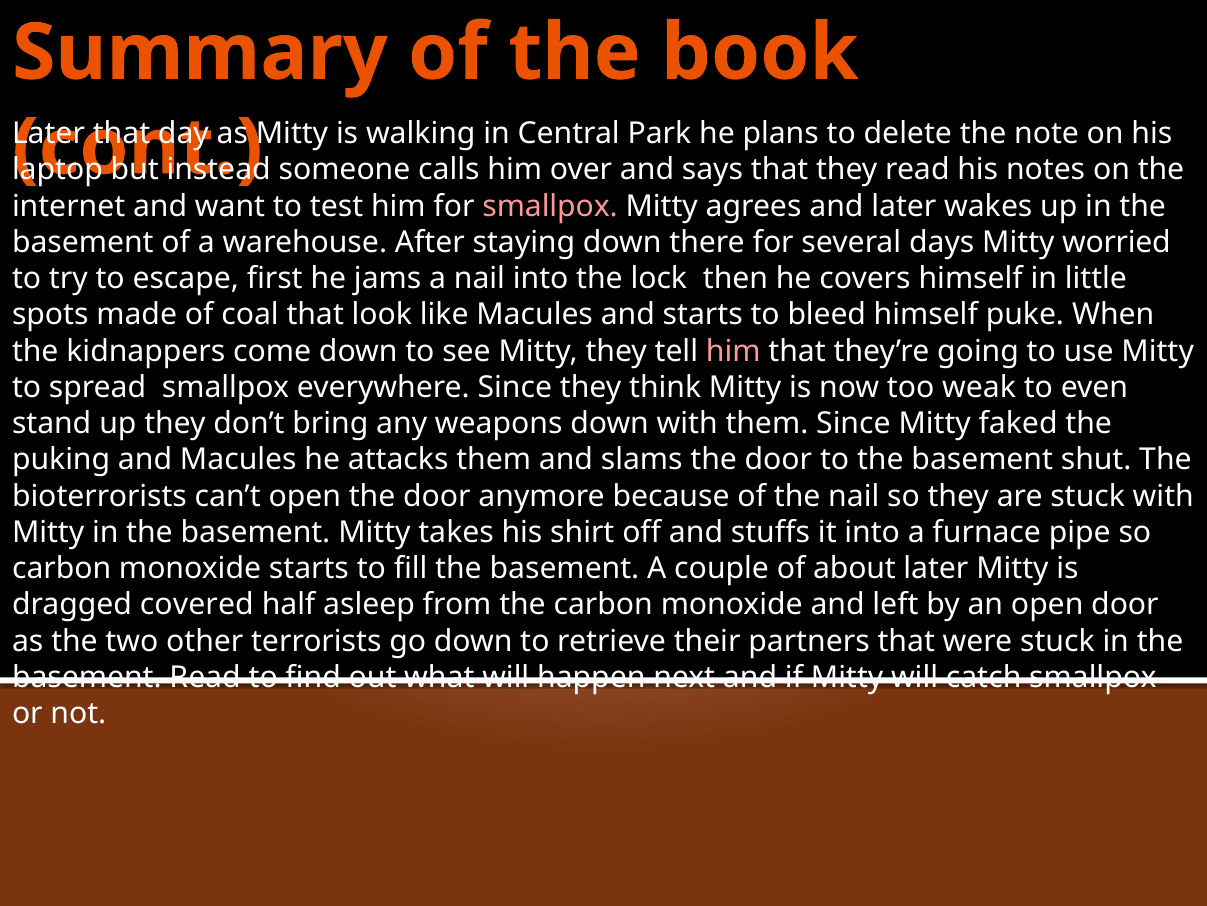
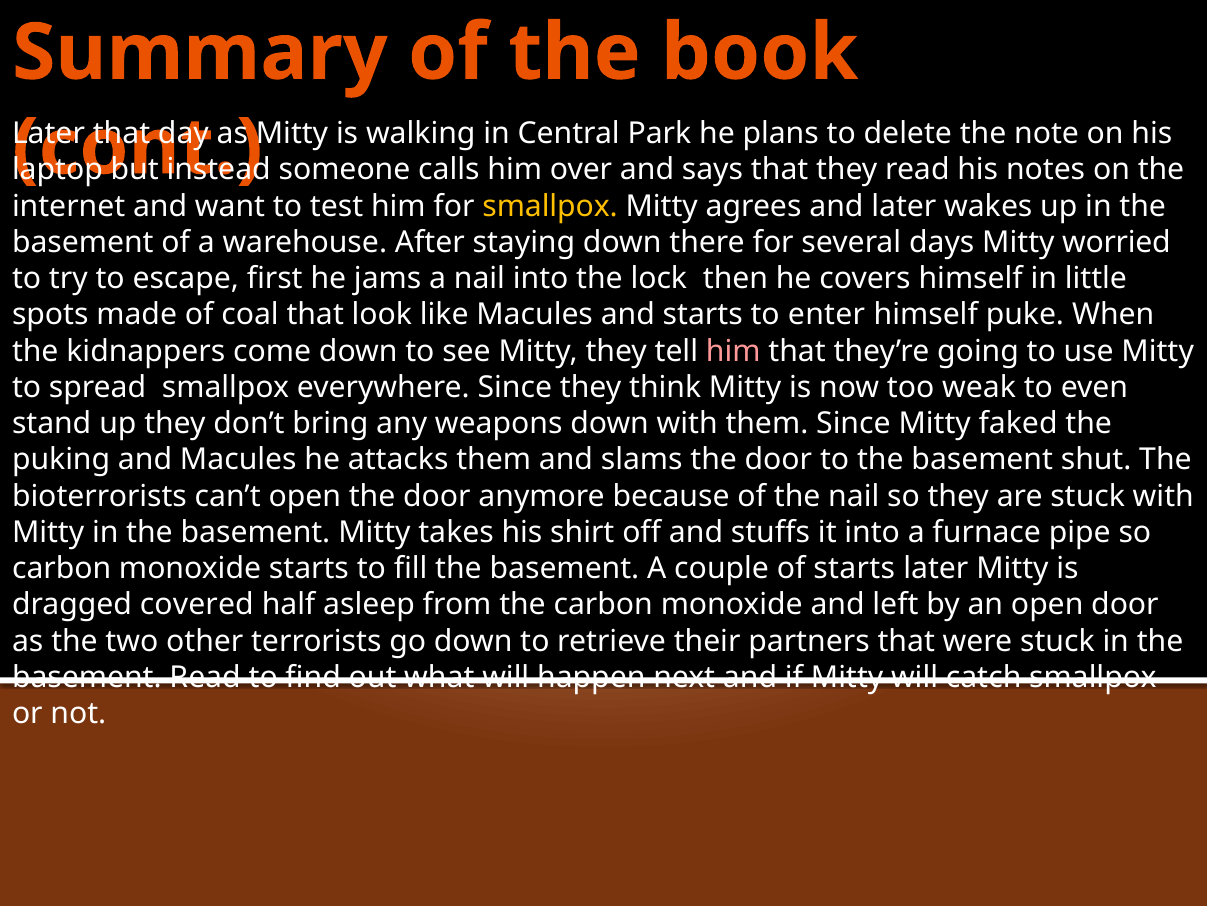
smallpox colour: pink -> yellow (550, 206)
bleed: bleed -> enter (827, 315)
of about: about -> starts (854, 568)
